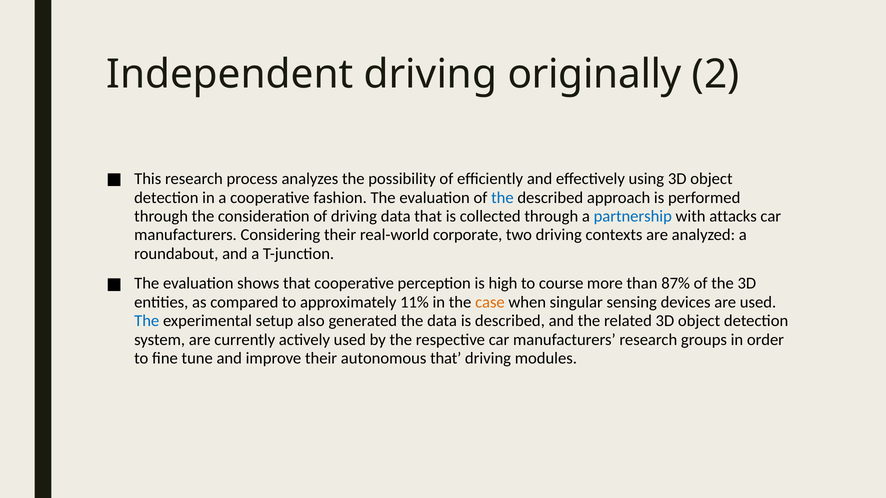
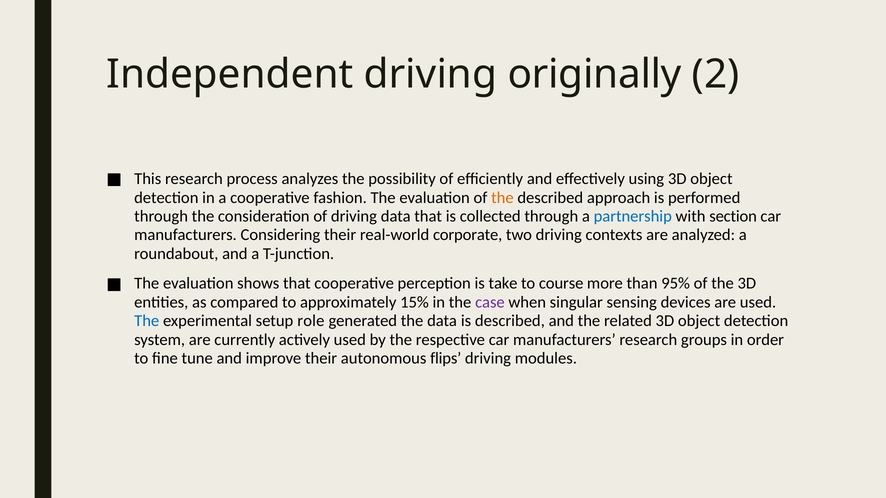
the colour: blue -> orange (502, 198)
attacks: attacks -> section (733, 216)
high: high -> take (503, 284)
87%: 87% -> 95% (676, 284)
11%: 11% -> 15% (414, 302)
case colour: orange -> purple (490, 302)
also: also -> role (311, 321)
autonomous that: that -> flips (446, 359)
